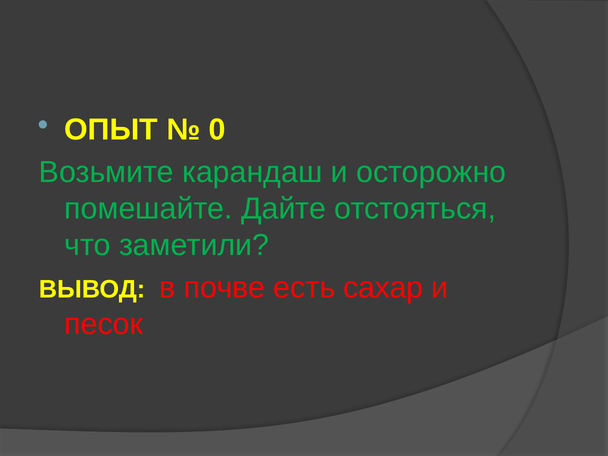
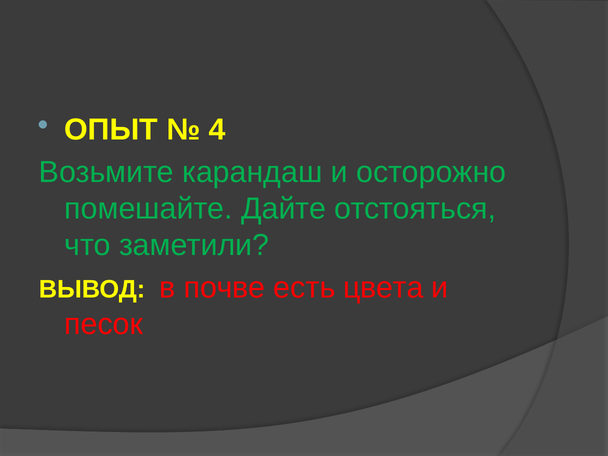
0: 0 -> 4 (217, 130)
сахар: сахар -> цвета (383, 288)
